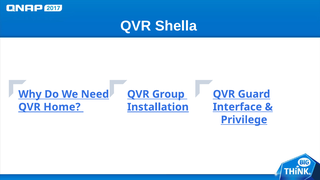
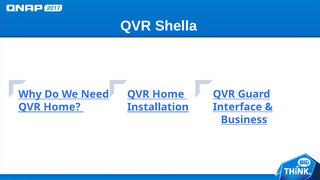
Group: Group -> Home (168, 94)
Privilege: Privilege -> Business (244, 120)
